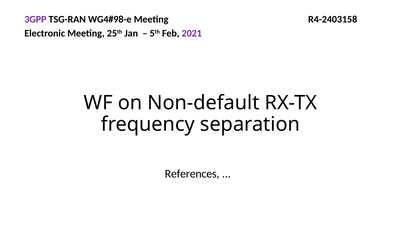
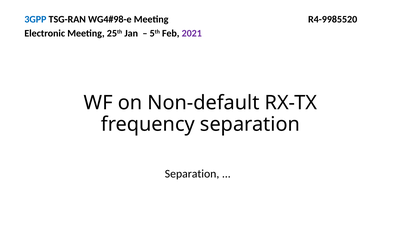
3GPP colour: purple -> blue (35, 19)
R4-2403158: R4-2403158 -> R4-9985520 (333, 19)
References: References -> Separation (192, 173)
